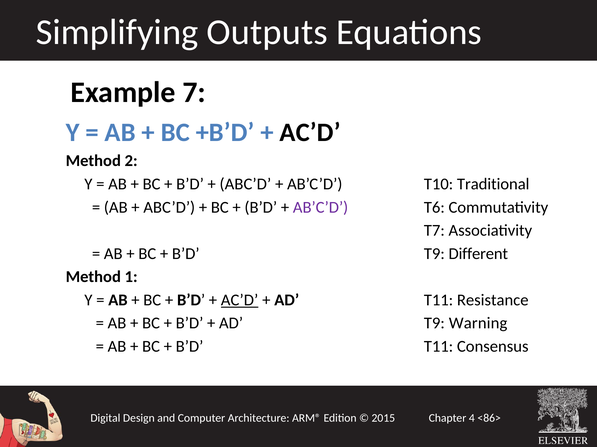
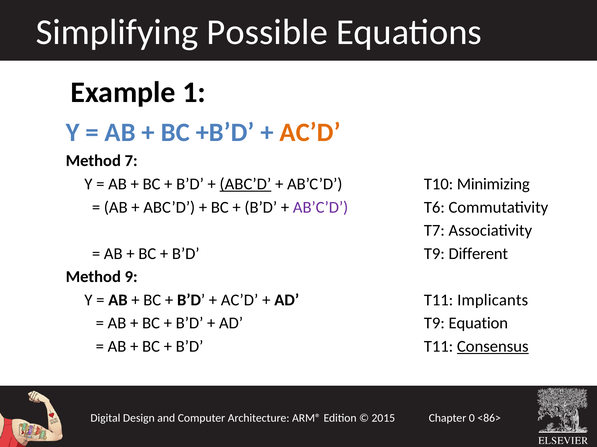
Outputs: Outputs -> Possible (267, 32)
7: 7 -> 1 (194, 93)
AC’D colour: black -> orange (310, 133)
2: 2 -> 7 (131, 161)
ABC’D underline: none -> present (245, 184)
Traditional: Traditional -> Minimizing (493, 184)
1: 1 -> 9 (131, 277)
AC’D underline: present -> none (240, 300)
Resistance: Resistance -> Implicants (493, 300)
Warning: Warning -> Equation (478, 324)
Consensus underline: none -> present (493, 347)
4: 4 -> 0 (472, 419)
